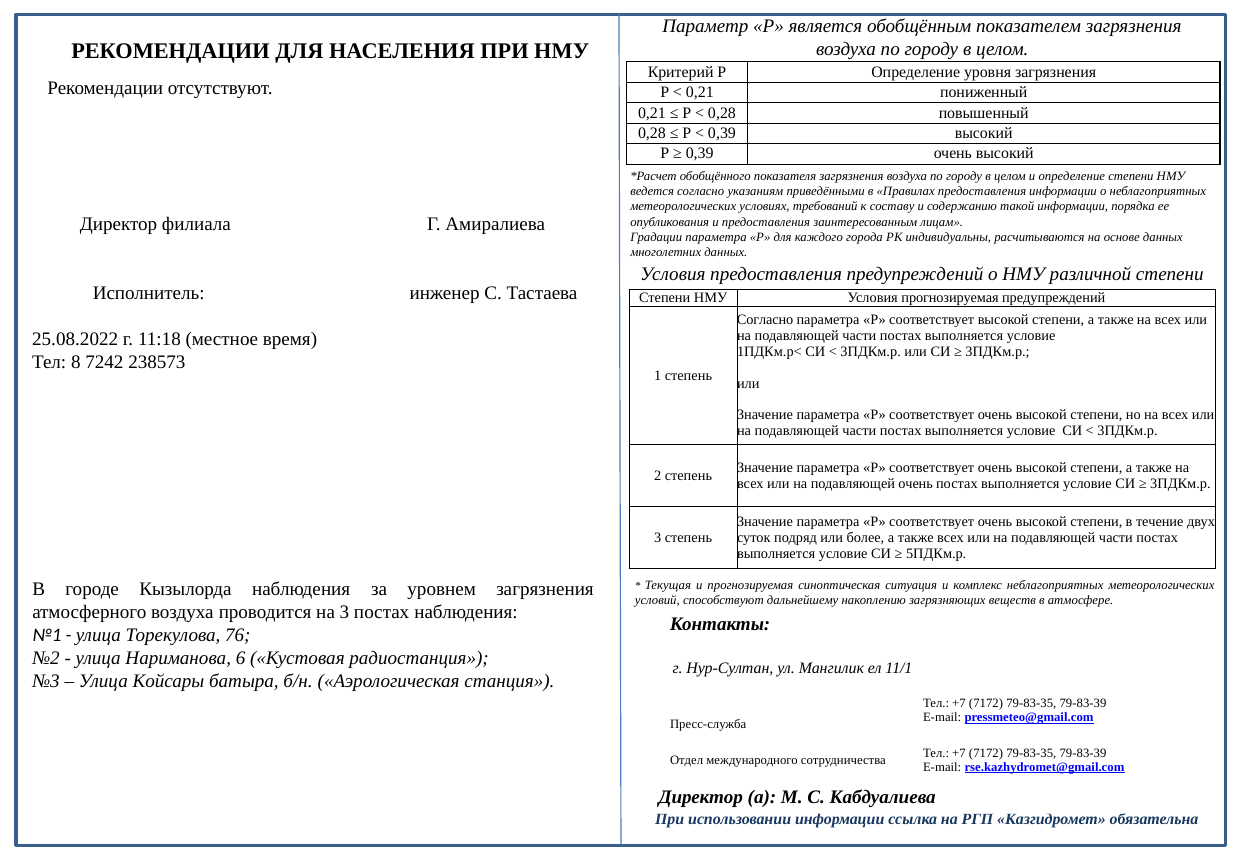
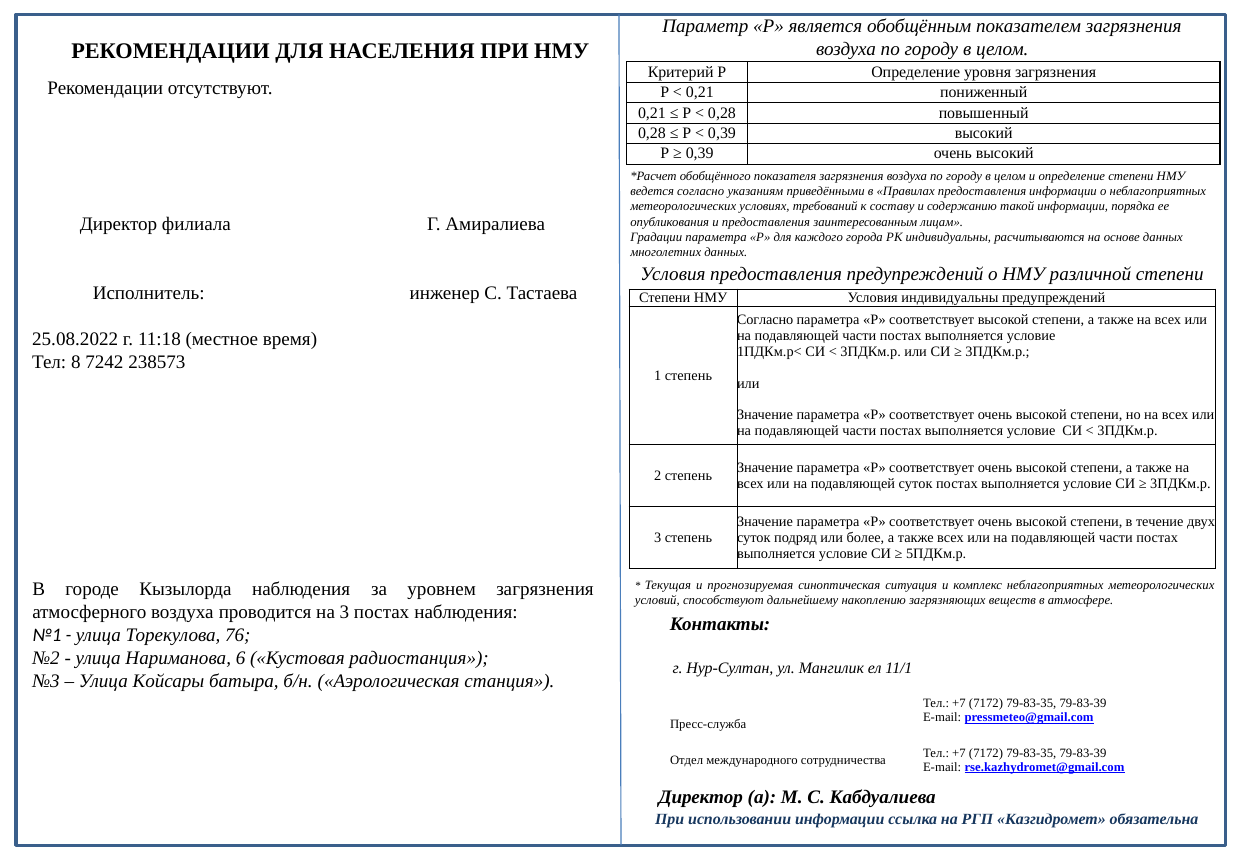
Условия прогнозируемая: прогнозируемая -> индивидуальны (950, 298)
подавляющей очень: очень -> суток (916, 483)
